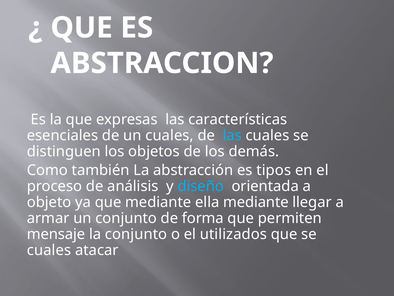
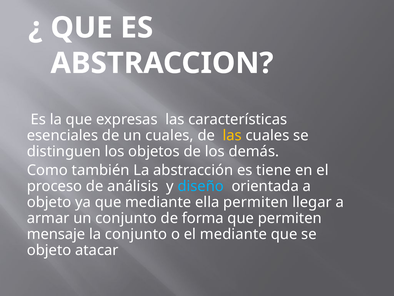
las colour: light blue -> yellow (232, 135)
tipos: tipos -> tiene (274, 170)
ella mediante: mediante -> permiten (256, 202)
el utilizados: utilizados -> mediante (233, 234)
cuales: cuales -> objeto (49, 250)
